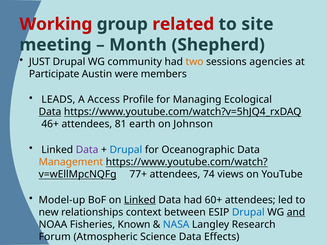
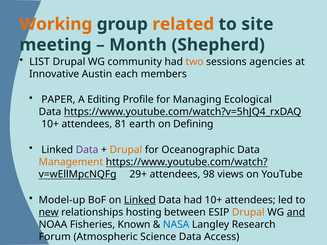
Working colour: red -> orange (56, 24)
related colour: red -> orange (183, 24)
JUST: JUST -> LIST (39, 62)
Participate: Participate -> Innovative (54, 74)
were: were -> each (126, 74)
LEADS: LEADS -> PAPER (58, 100)
Access: Access -> Editing (104, 100)
Data underline: present -> none (50, 112)
46+: 46+ -> 10+ (50, 124)
Johnson: Johnson -> Defining (193, 124)
Drupal colour: blue -> orange (126, 150)
77+: 77+ -> 29+ (138, 174)
74: 74 -> 98 (209, 174)
had 60+: 60+ -> 10+ (213, 200)
new underline: none -> present (49, 212)
context: context -> hosting (144, 212)
Drupal colour: blue -> orange (248, 212)
Effects: Effects -> Access (222, 237)
